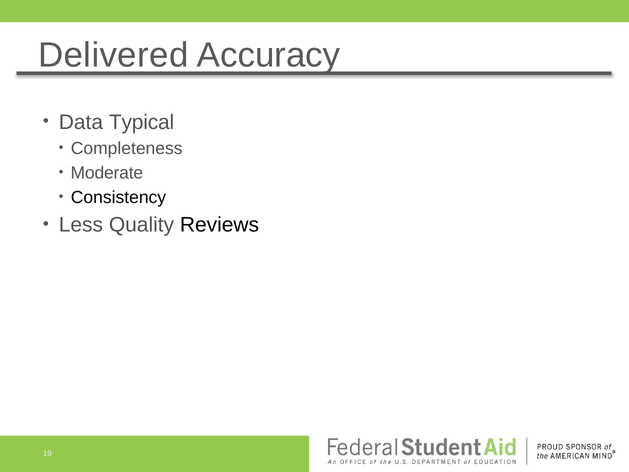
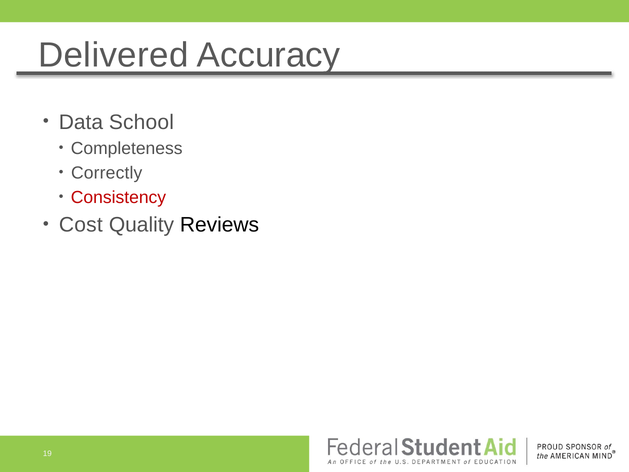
Typical: Typical -> School (141, 122)
Moderate: Moderate -> Correctly (107, 173)
Consistency colour: black -> red (118, 197)
Less: Less -> Cost (81, 225)
